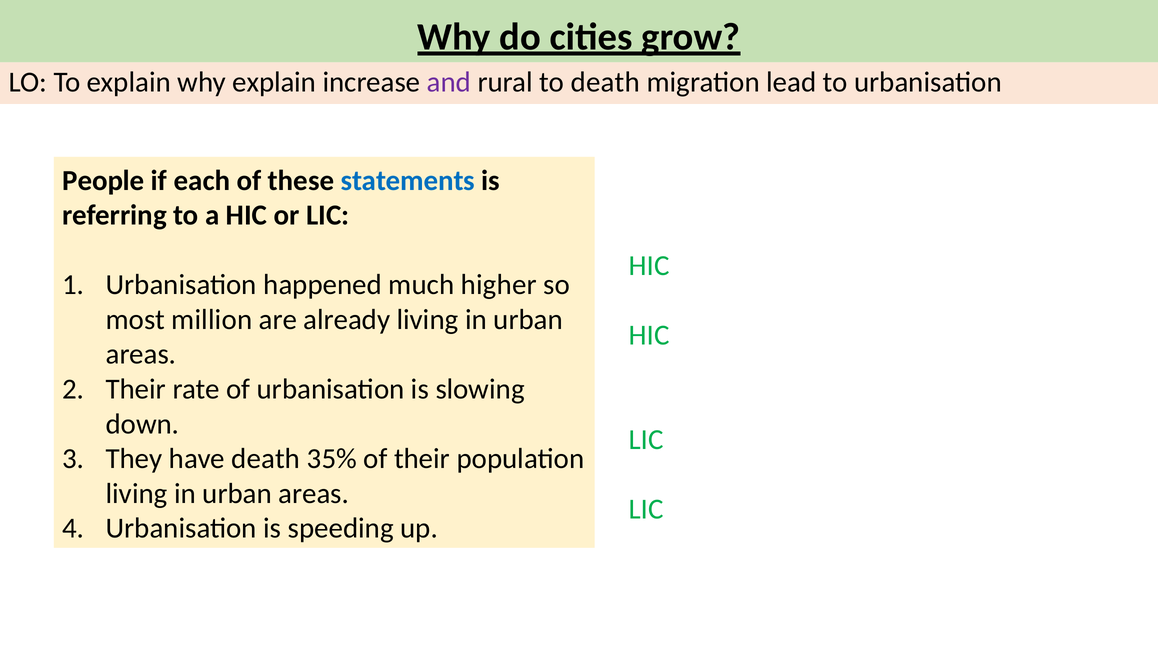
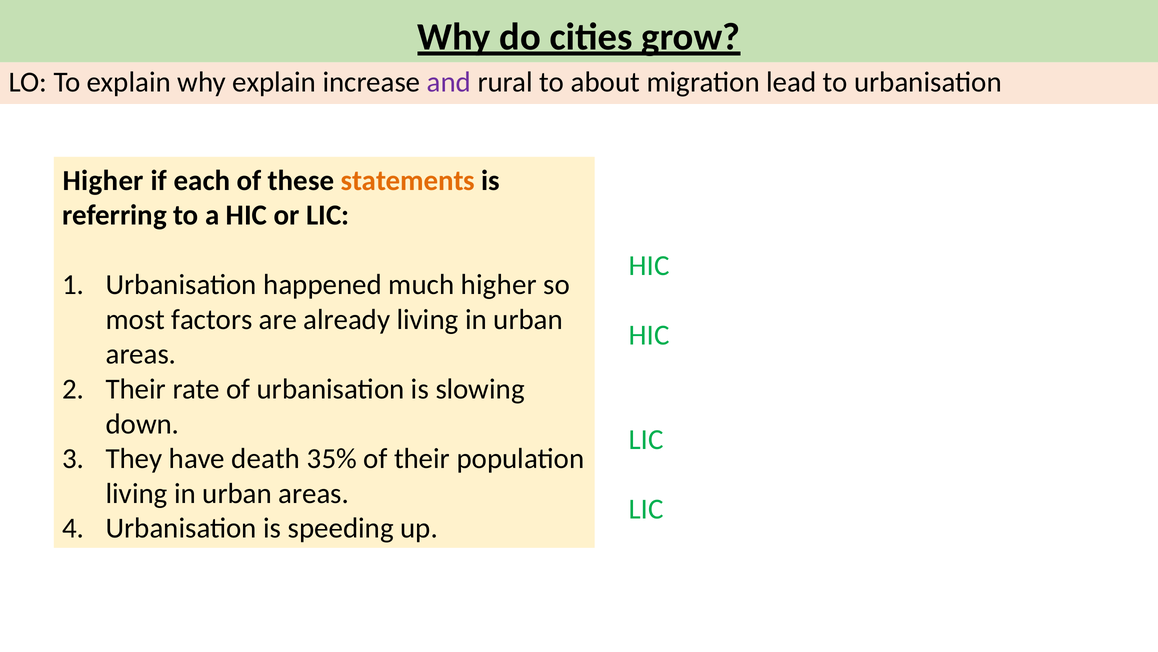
to death: death -> about (605, 82)
People: People -> Higher (103, 180)
statements colour: blue -> orange (408, 180)
million: million -> factors (212, 319)
